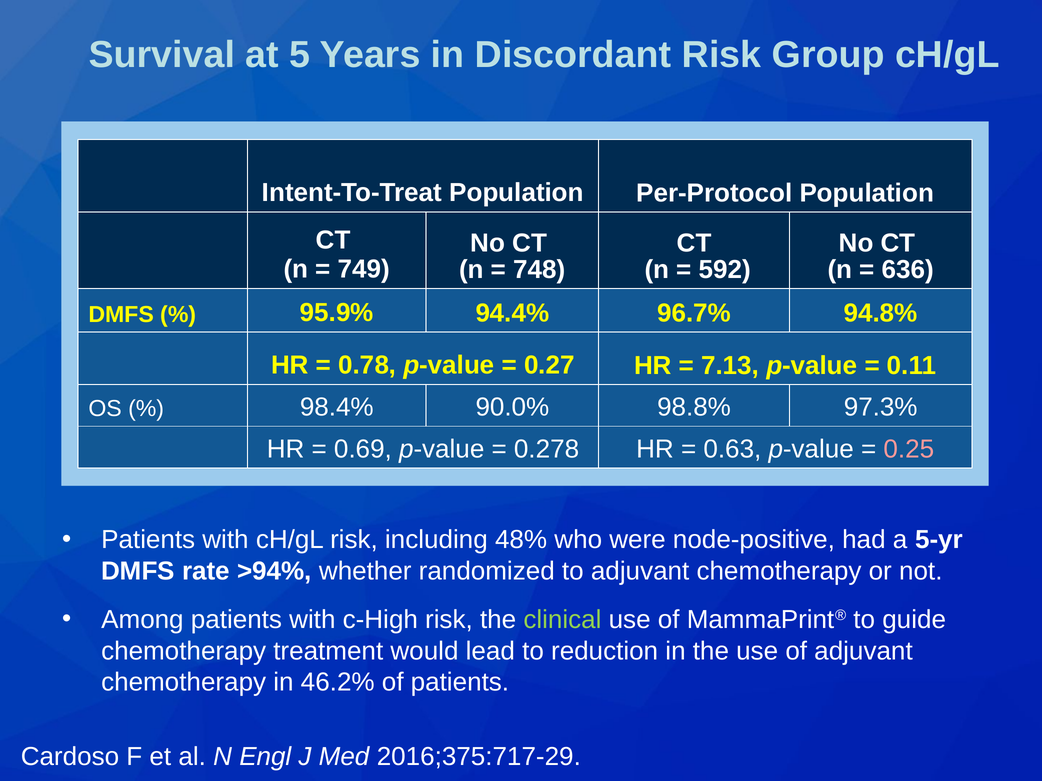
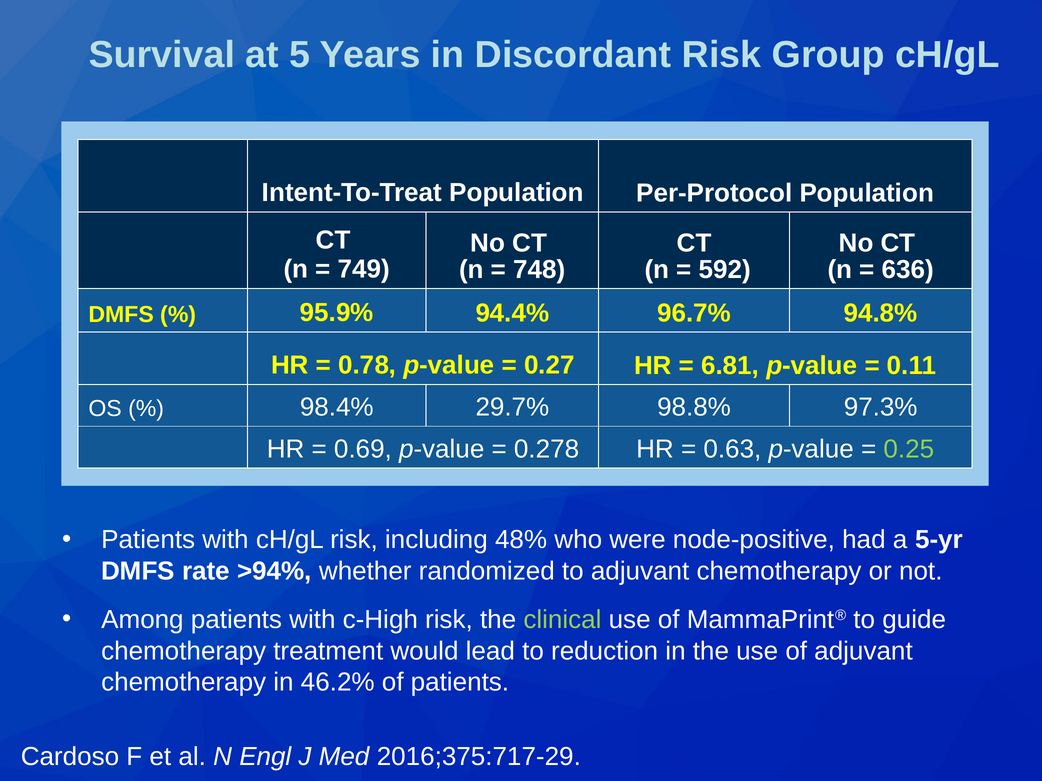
7.13: 7.13 -> 6.81 (730, 366)
90.0%: 90.0% -> 29.7% (512, 408)
0.25 colour: pink -> light green (909, 449)
